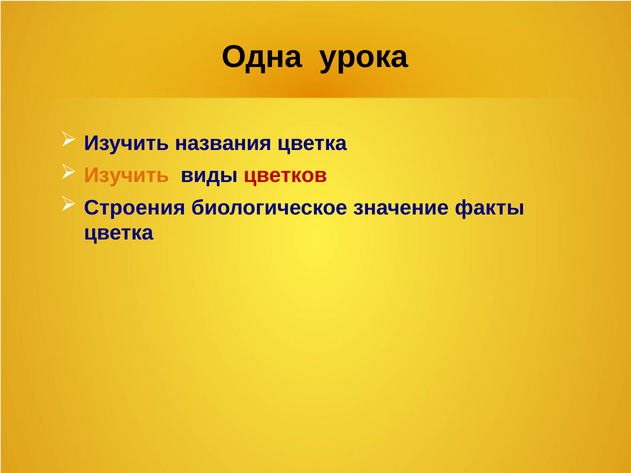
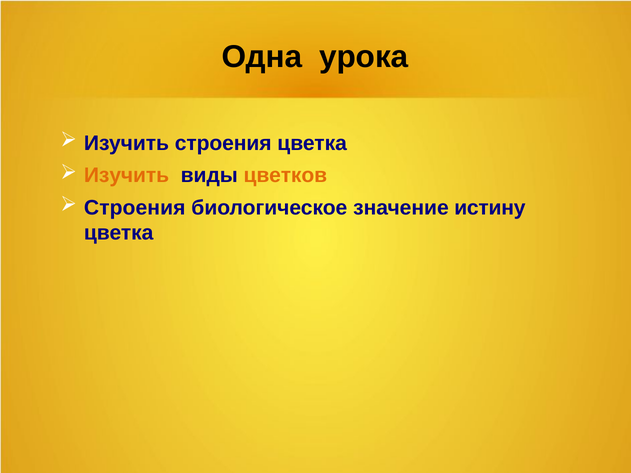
Изучить названия: названия -> строения (223, 143)
цветков colour: red -> orange (285, 176)
факты: факты -> истину (490, 208)
